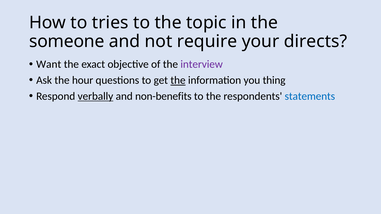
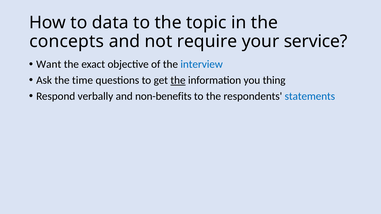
tries: tries -> data (110, 23)
someone: someone -> concepts (67, 41)
directs: directs -> service (316, 41)
interview colour: purple -> blue (202, 64)
hour: hour -> time (83, 80)
verbally underline: present -> none (95, 96)
